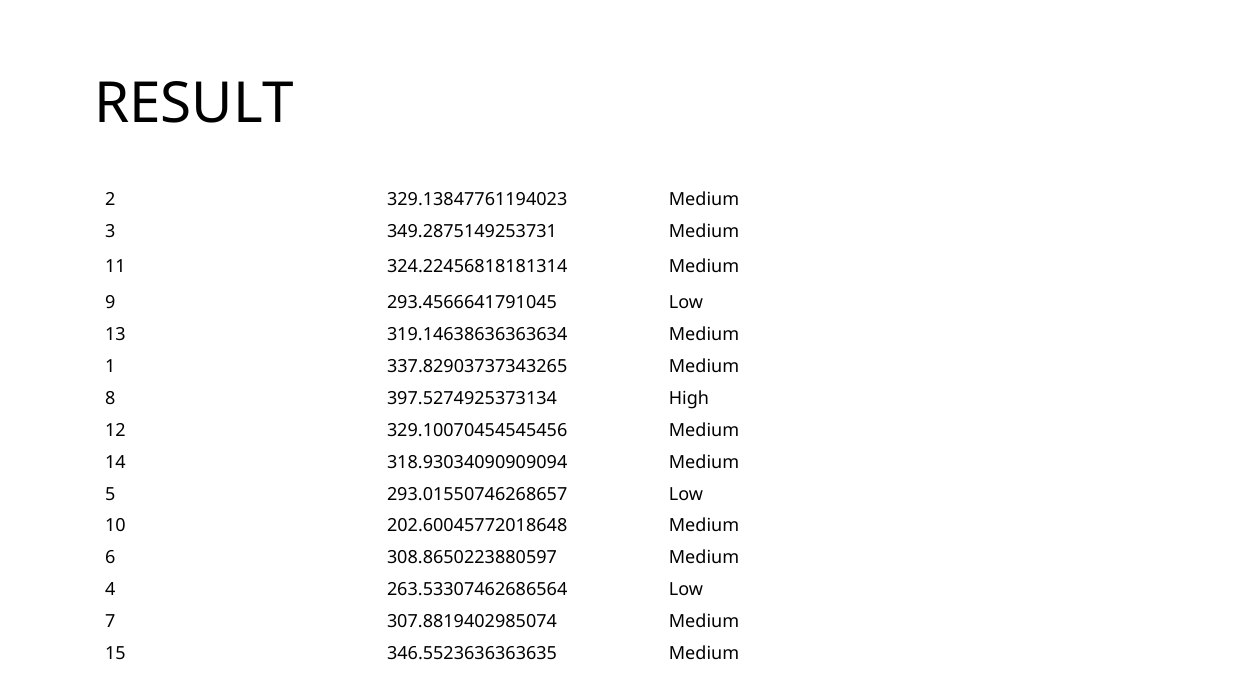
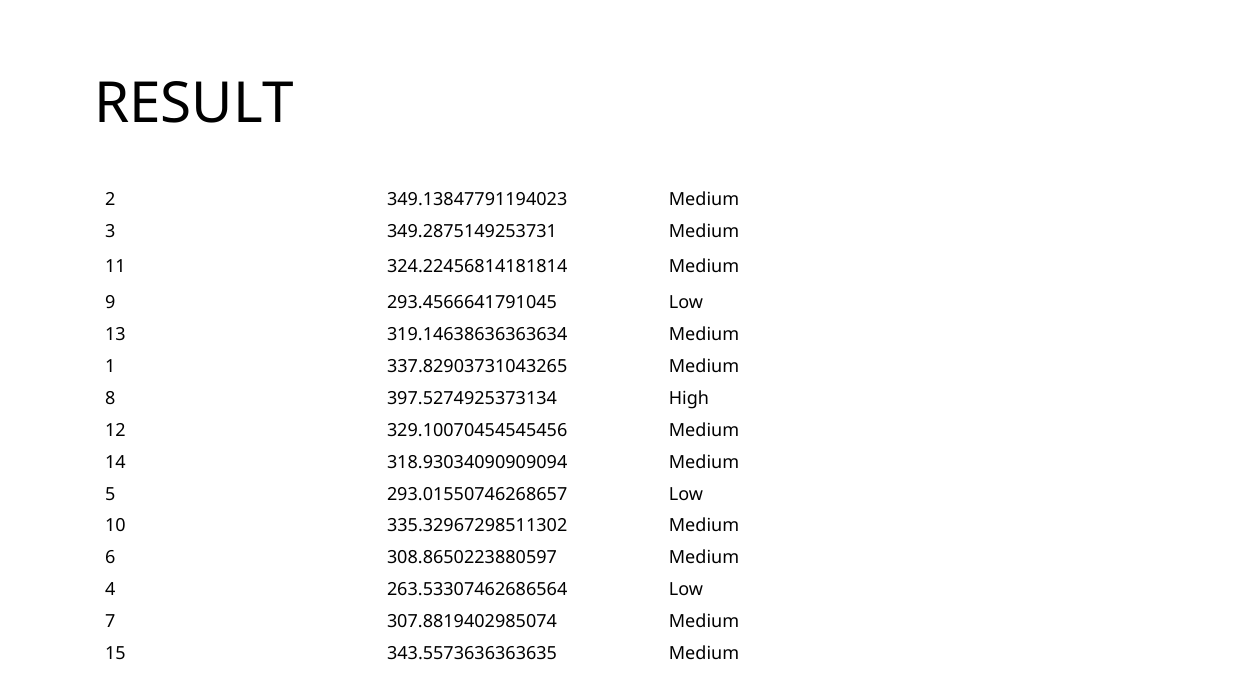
329.13847761194023: 329.13847761194023 -> 349.13847791194023 (477, 199)
324.22456818181314: 324.22456818181314 -> 324.22456814181814 (477, 267)
337.82903737343265: 337.82903737343265 -> 337.82903731043265 (477, 367)
202.60045772018648: 202.60045772018648 -> 335.32967298511302 (477, 526)
346.5523636363635: 346.5523636363635 -> 343.5573636363635 (472, 654)
